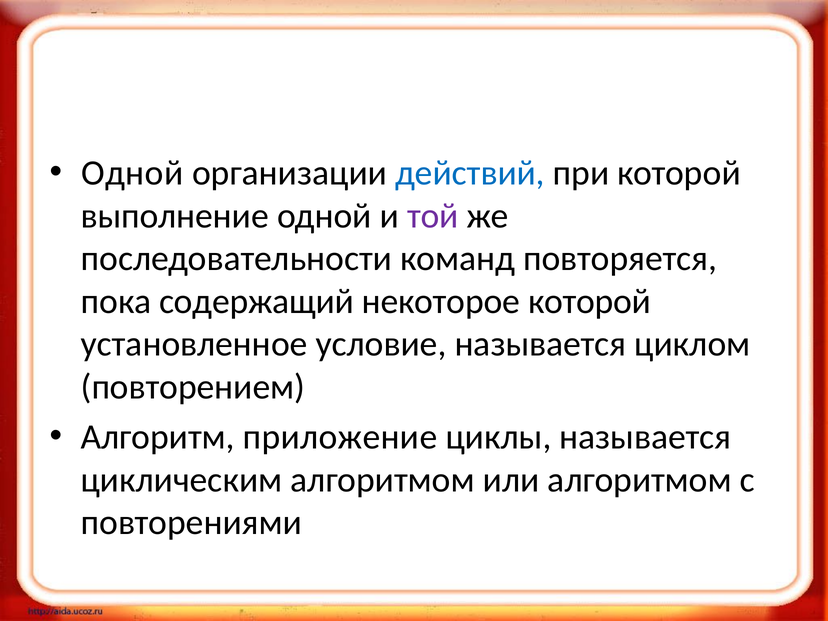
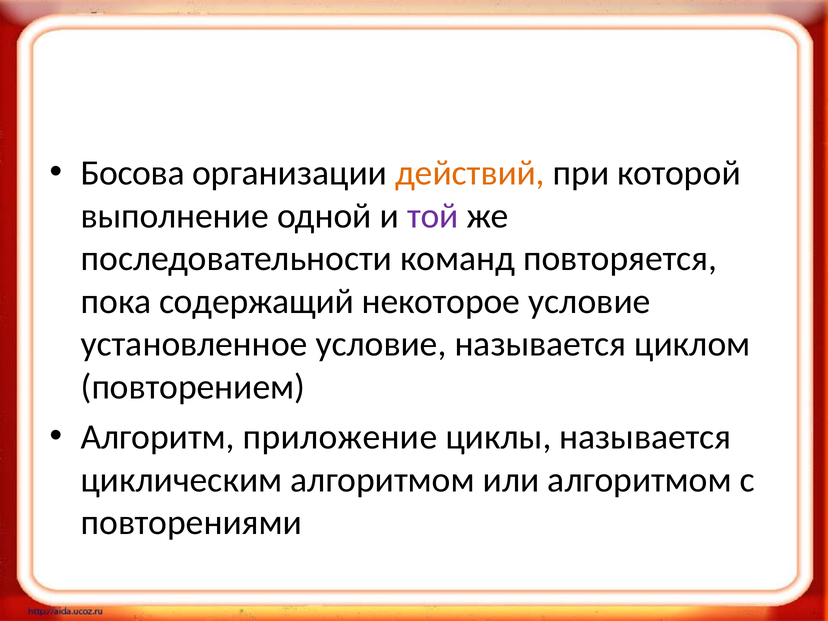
Одной: Одной -> Босова (133, 173)
действий colour: blue -> orange (470, 173)
некоторое которой: которой -> условие (589, 301)
